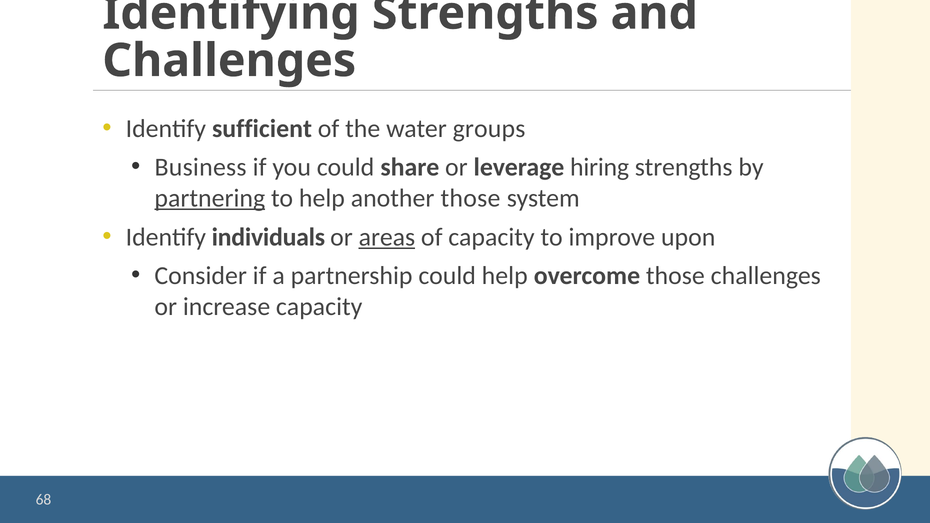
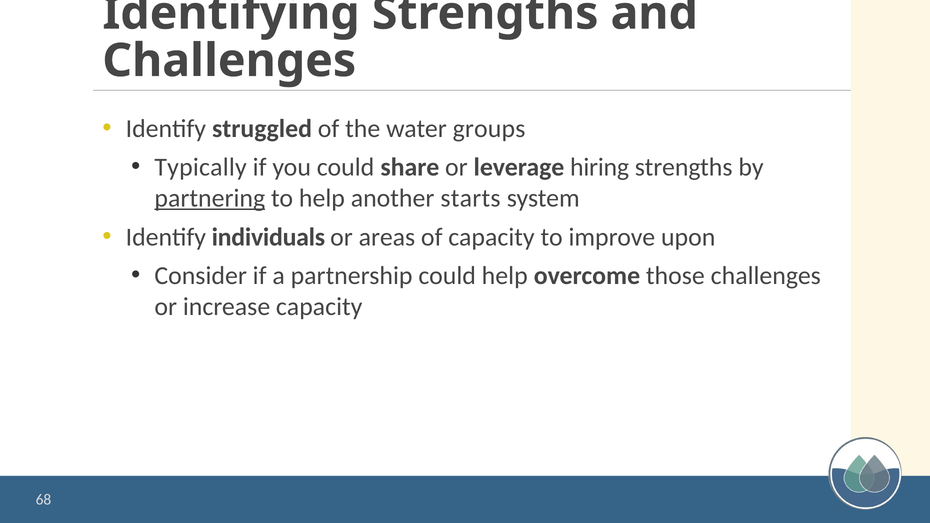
sufficient: sufficient -> struggled (262, 129)
Business: Business -> Typically (201, 167)
another those: those -> starts (470, 198)
areas underline: present -> none (387, 237)
